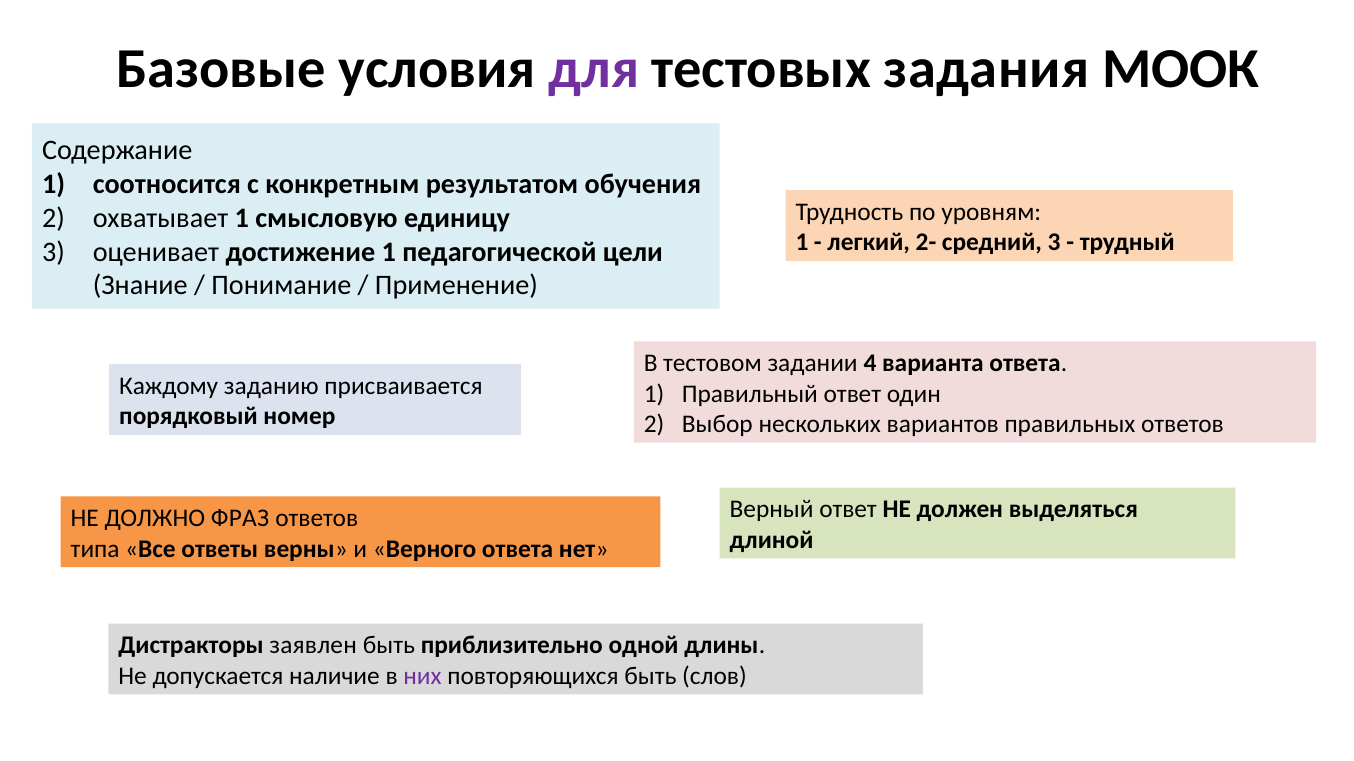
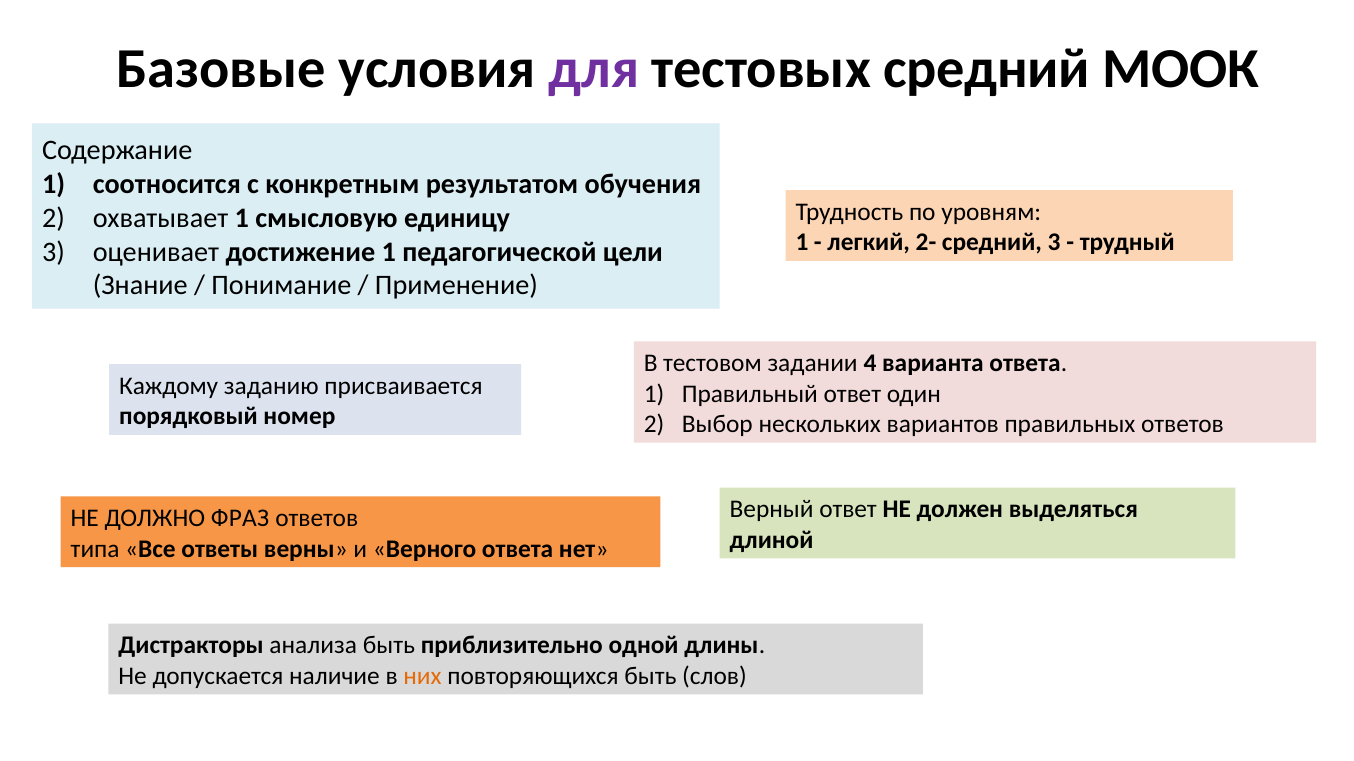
тестовых задания: задания -> средний (987, 69)
заявлен: заявлен -> анализа (313, 646)
них colour: purple -> orange (422, 677)
